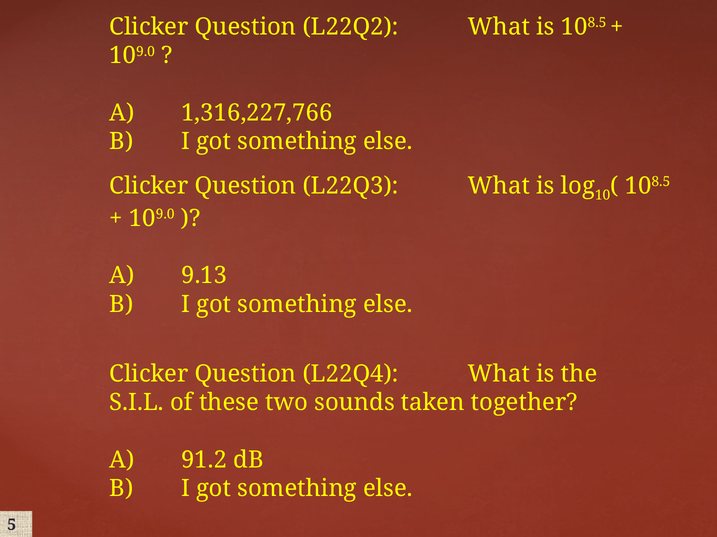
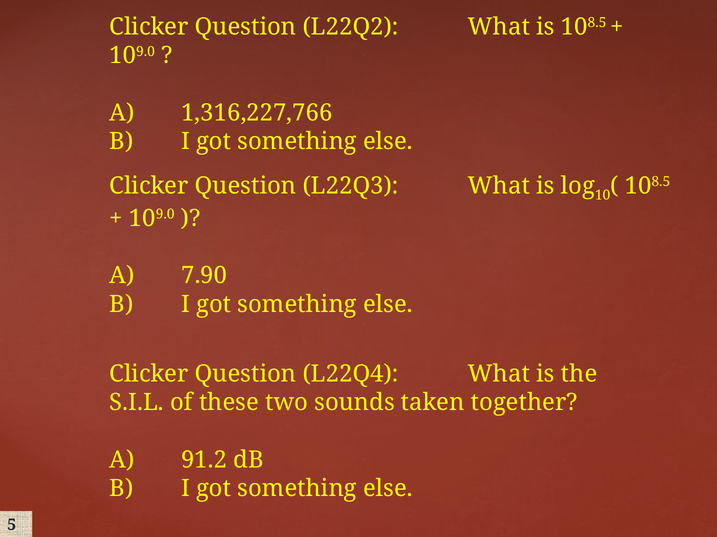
9.13: 9.13 -> 7.90 (204, 276)
